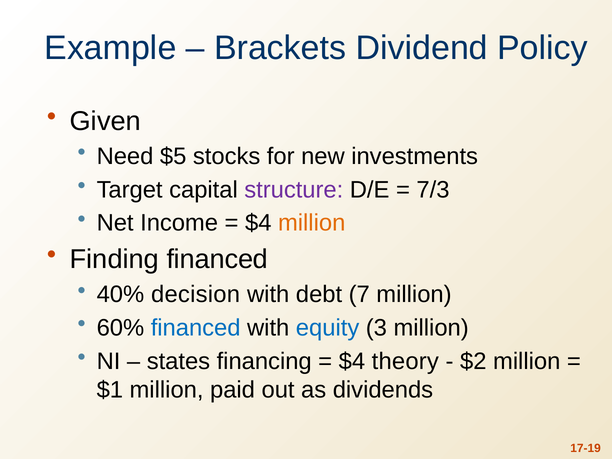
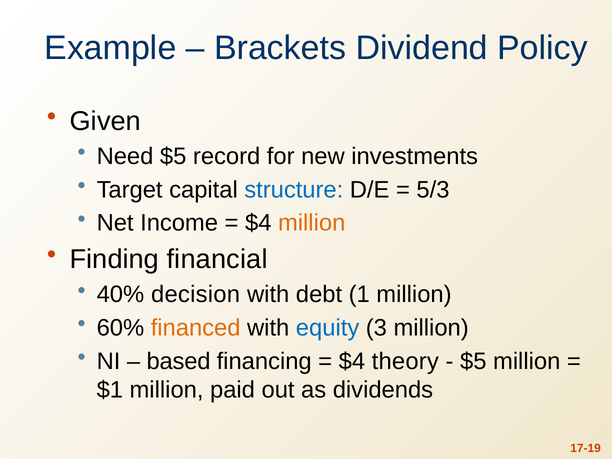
stocks: stocks -> record (227, 156)
structure colour: purple -> blue (294, 190)
7/3: 7/3 -> 5/3 (433, 190)
Finding financed: financed -> financial (217, 259)
7: 7 -> 1 (359, 295)
financed colour: blue -> orange (196, 328)
states: states -> based (179, 361)
$2: $2 -> $5 (473, 361)
